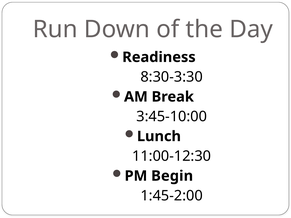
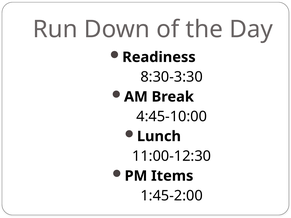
3:45-10:00: 3:45-10:00 -> 4:45-10:00 (172, 117)
Begin: Begin -> Items (172, 176)
